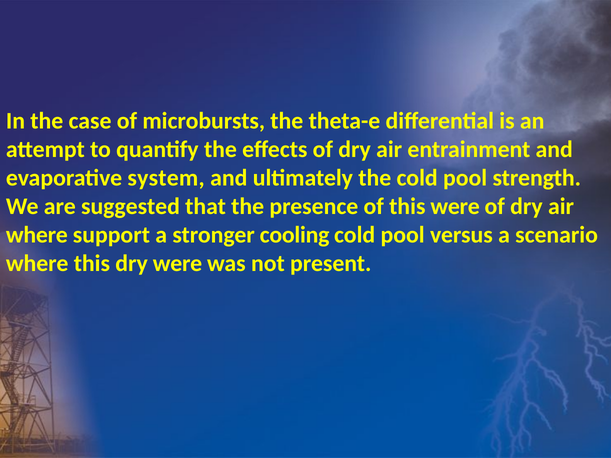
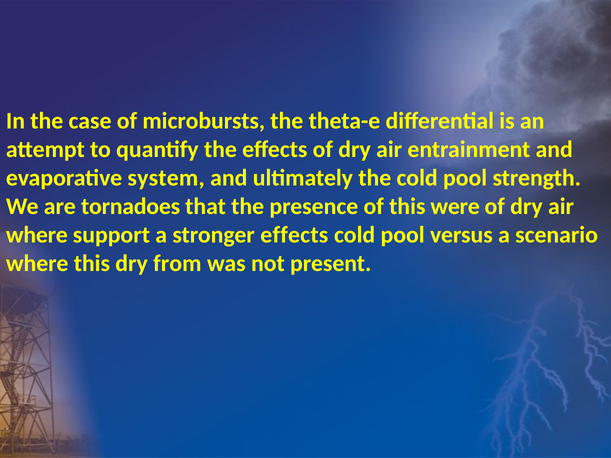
suggested: suggested -> tornadoes (131, 206)
stronger cooling: cooling -> effects (294, 235)
dry were: were -> from (177, 263)
